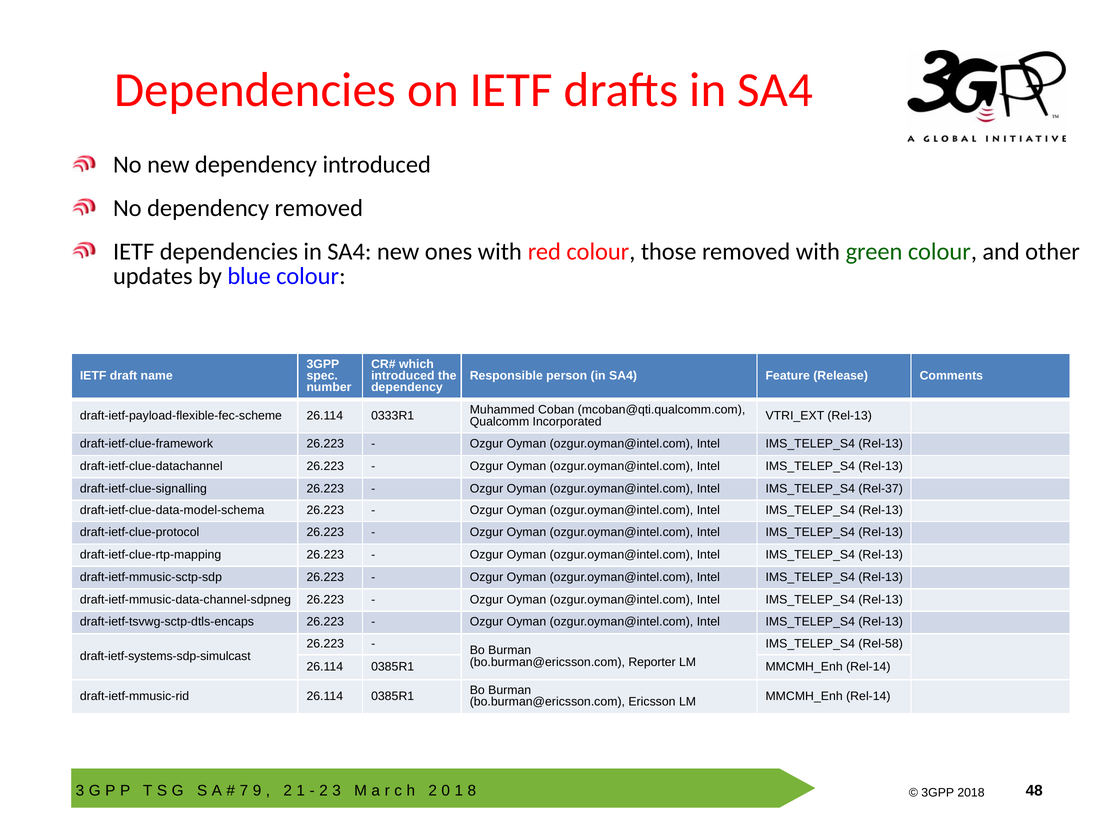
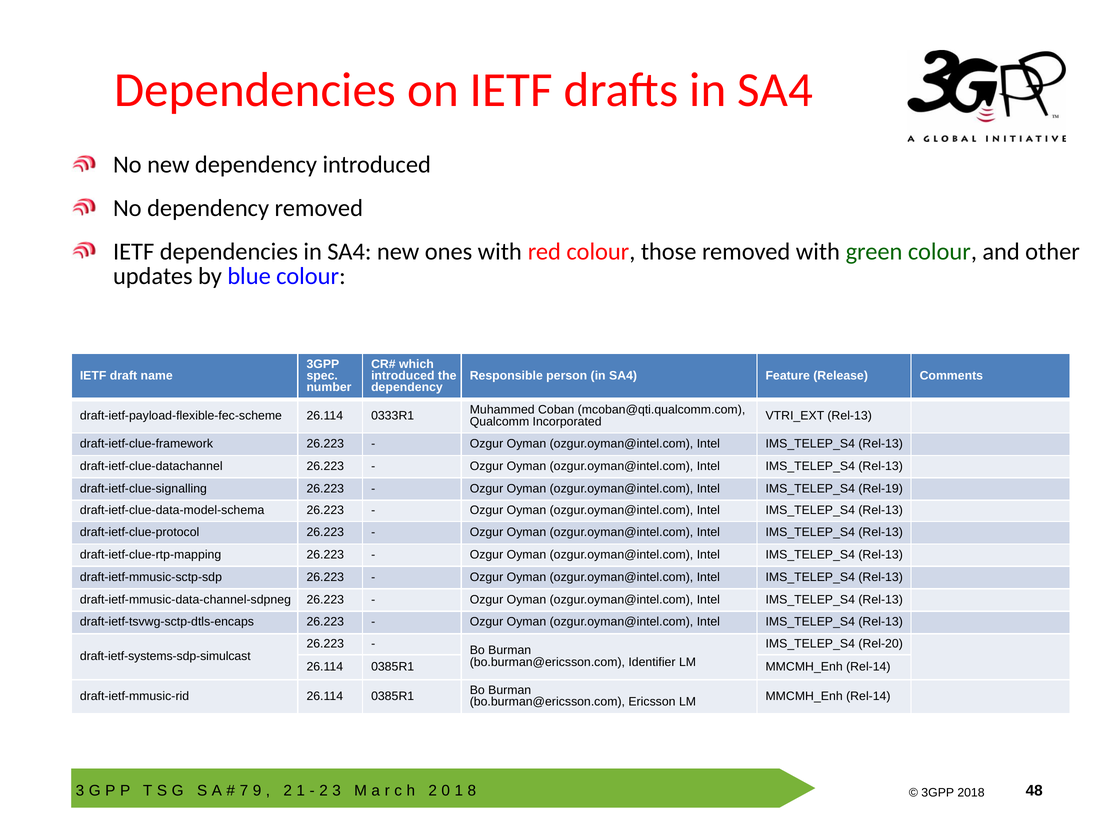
Rel-37: Rel-37 -> Rel-19 (881, 489)
Rel-58: Rel-58 -> Rel-20 (881, 644)
Reporter: Reporter -> Identifier (652, 662)
